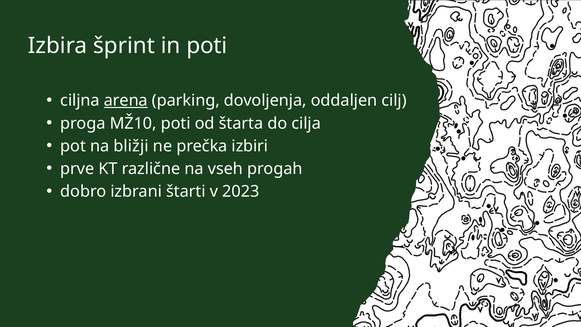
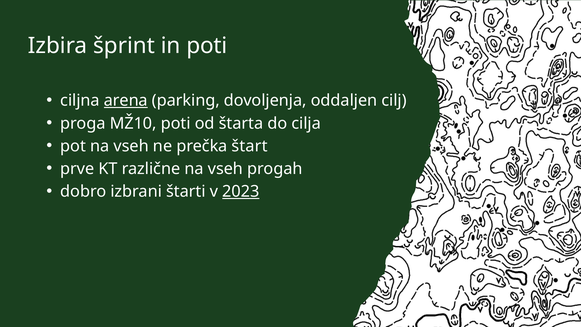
pot na bližji: bližji -> vseh (131, 146)
izbiri: izbiri -> štart (250, 146)
2023 underline: none -> present (241, 191)
